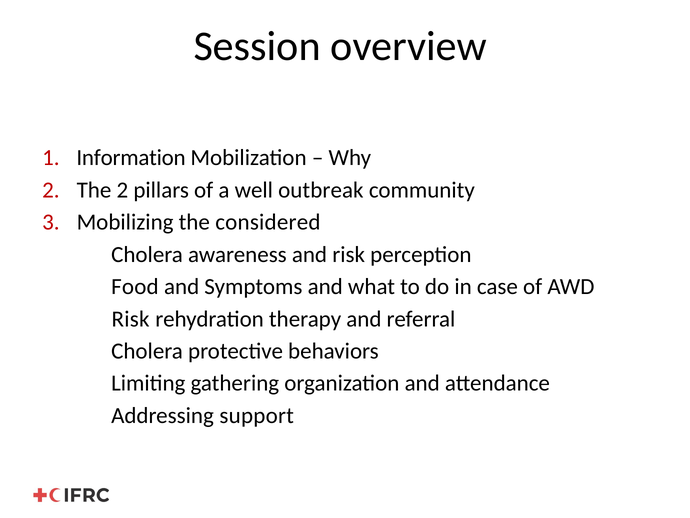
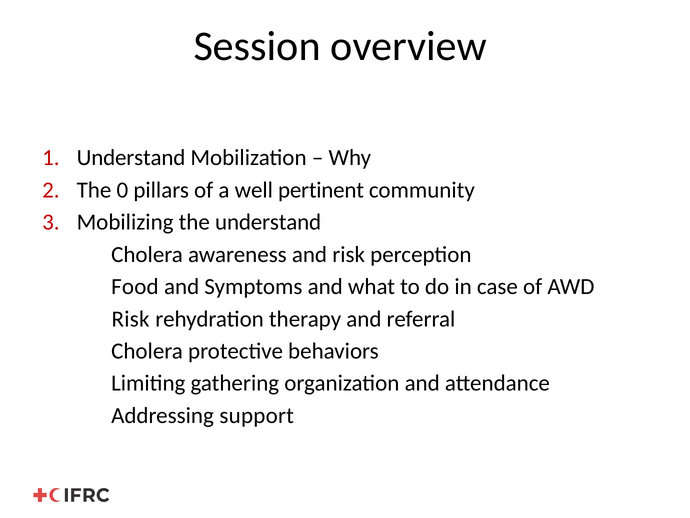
Information: Information -> Understand (131, 158)
The 2: 2 -> 0 (122, 190)
outbreak: outbreak -> pertinent (321, 190)
the considered: considered -> understand (268, 222)
